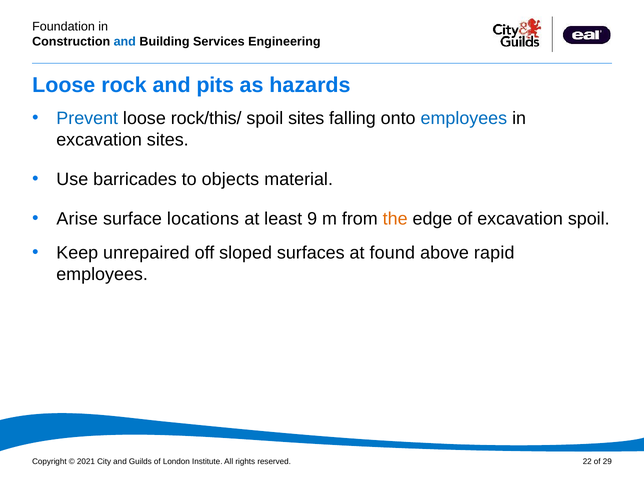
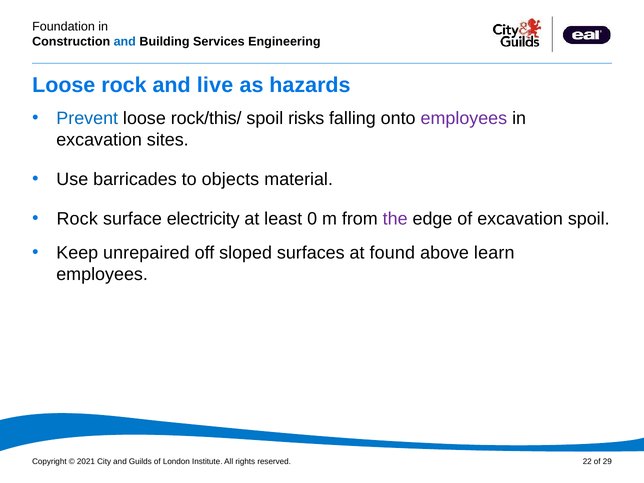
pits: pits -> live (215, 85)
spoil sites: sites -> risks (306, 118)
employees colour: blue -> purple (464, 118)
Arise: Arise -> Rock (77, 219)
locations: locations -> electricity (203, 219)
9: 9 -> 0 (312, 219)
the colour: orange -> purple (395, 219)
rapid: rapid -> learn (494, 253)
